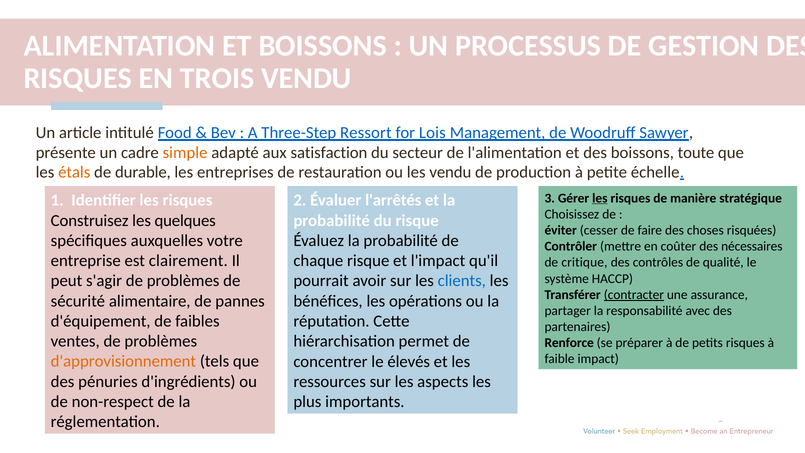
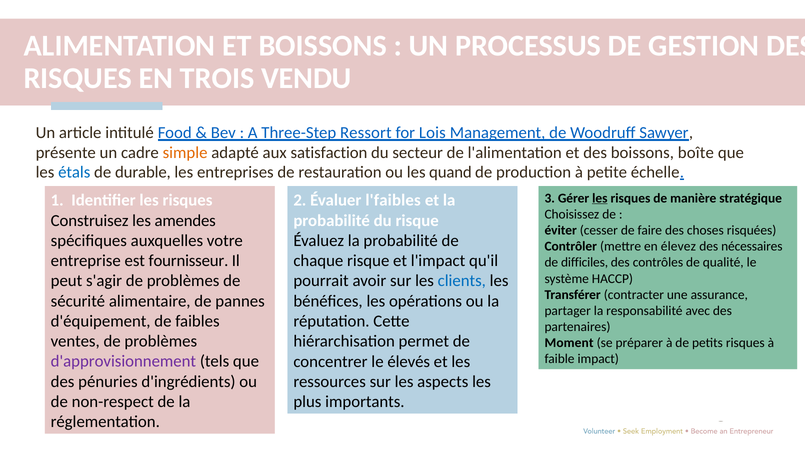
toute: toute -> boîte (696, 153)
étals colour: orange -> blue (74, 172)
les vendu: vendu -> quand (450, 172)
l'arrêtés: l'arrêtés -> l'faibles (393, 200)
quelques: quelques -> amendes (185, 220)
coûter: coûter -> élevez (678, 246)
clairement: clairement -> fournisseur (188, 261)
critique: critique -> difficiles (585, 262)
contracter underline: present -> none (634, 295)
Renforce: Renforce -> Moment (569, 343)
d'approvisionnement colour: orange -> purple (123, 361)
